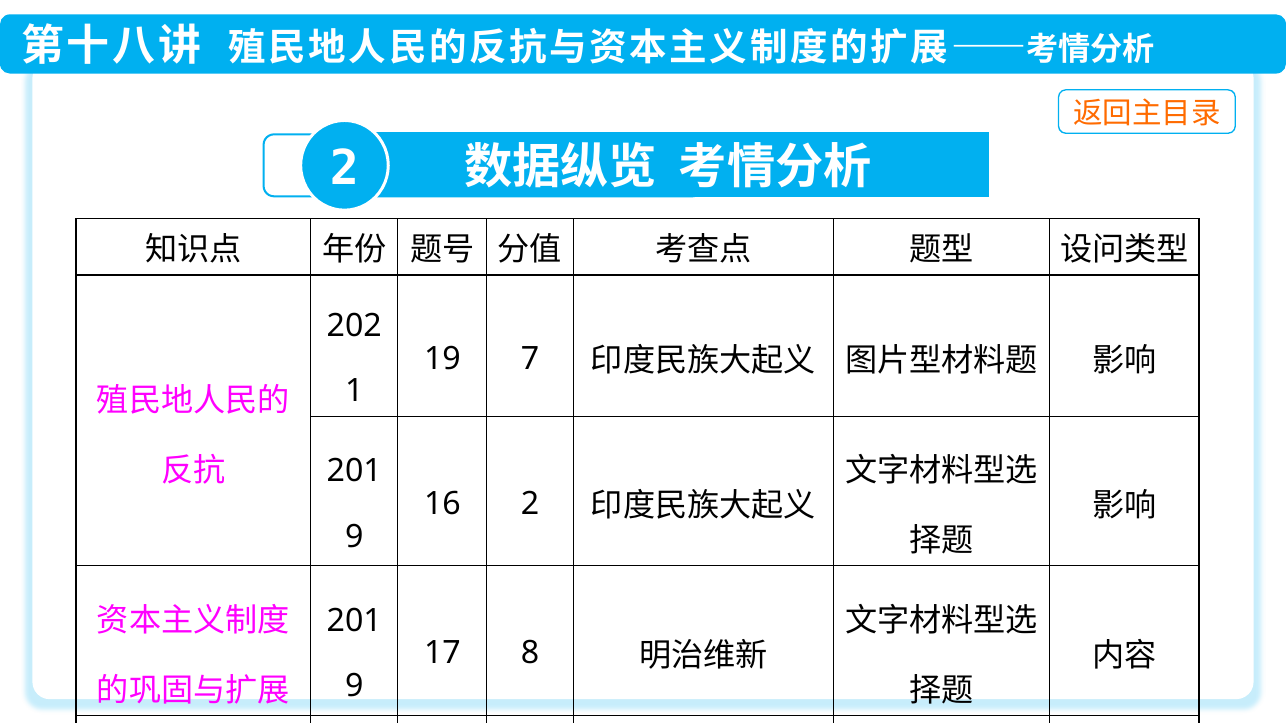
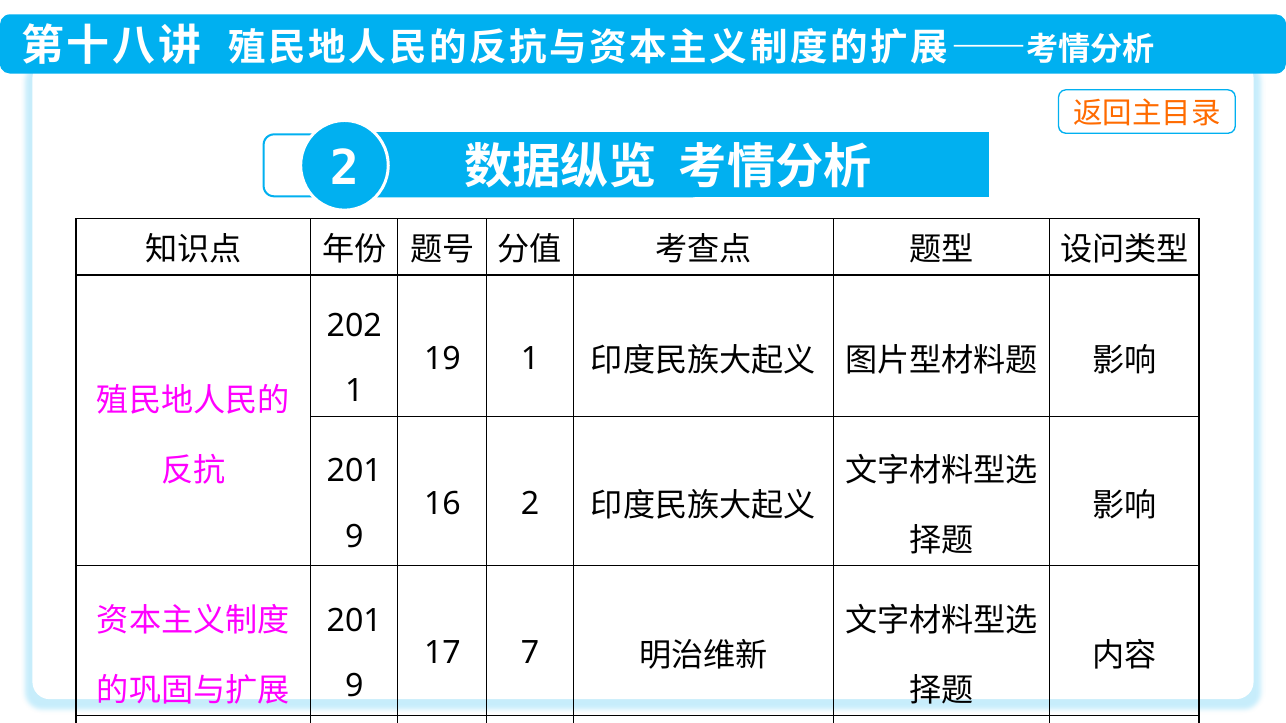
19 7: 7 -> 1 (530, 359)
8: 8 -> 7 (530, 654)
